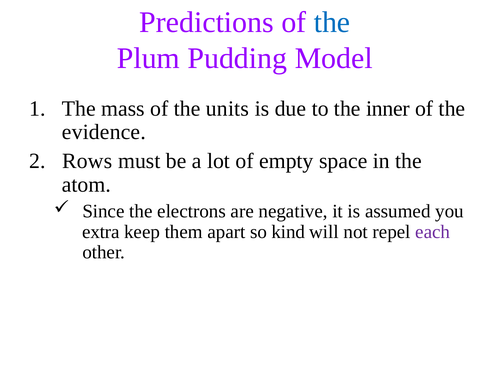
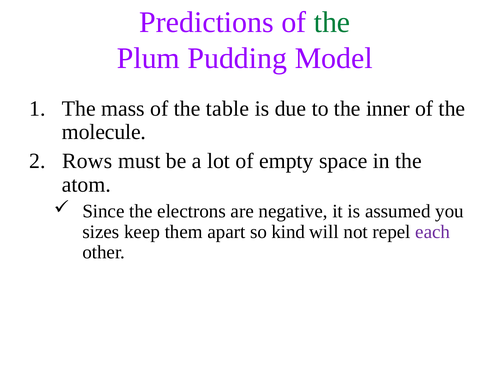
the colour: blue -> green (332, 22)
units: units -> table (227, 109)
evidence: evidence -> molecule (104, 132)
extra: extra -> sizes (101, 232)
